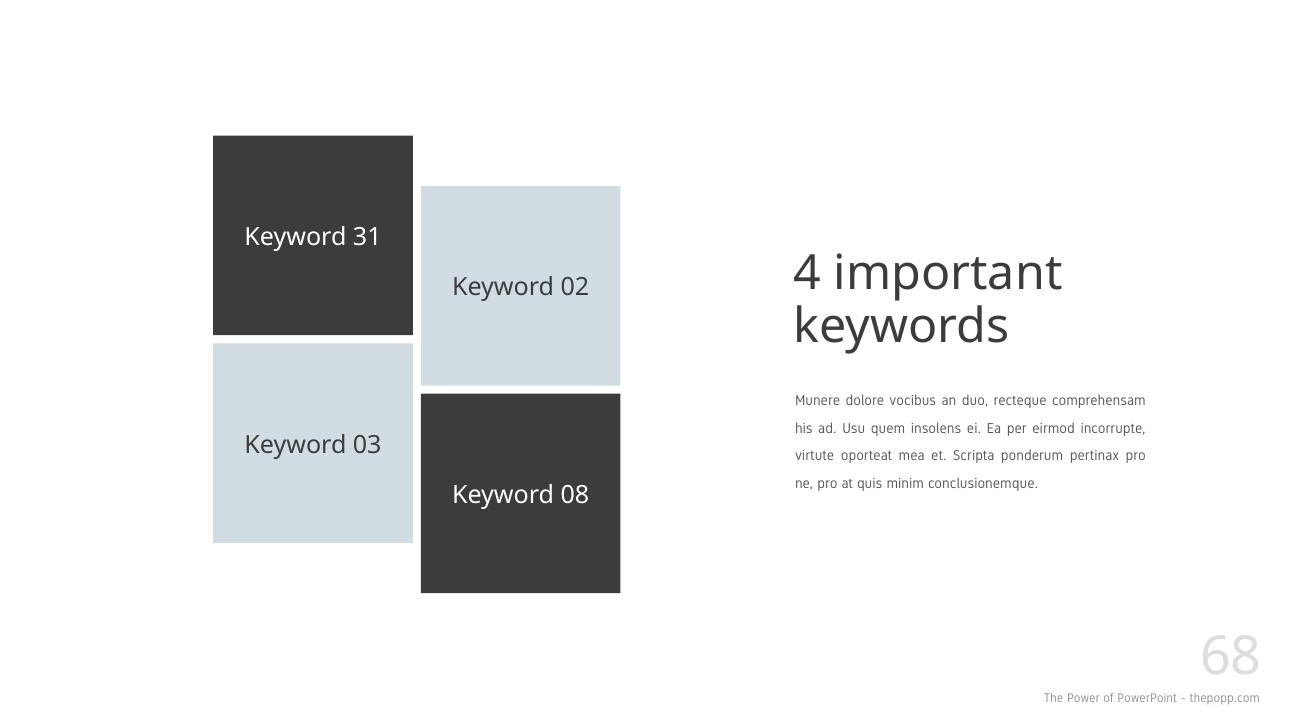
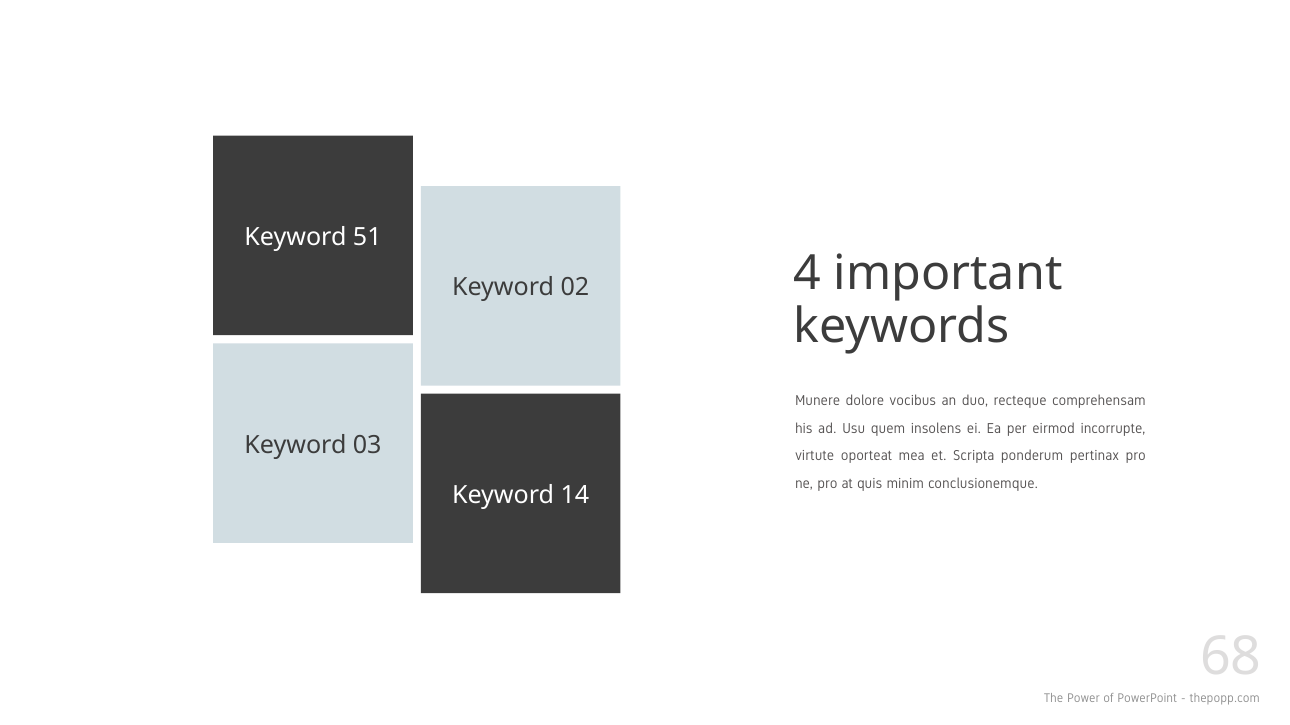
31: 31 -> 51 (367, 237)
08: 08 -> 14 (575, 496)
